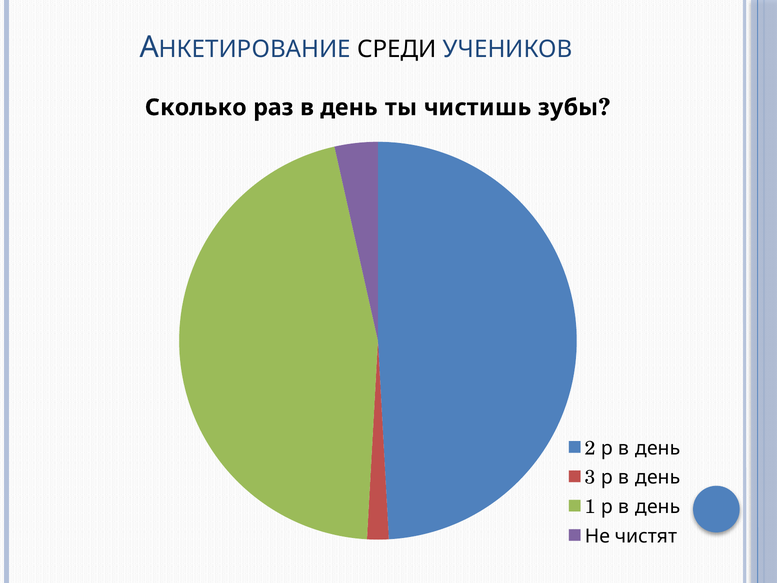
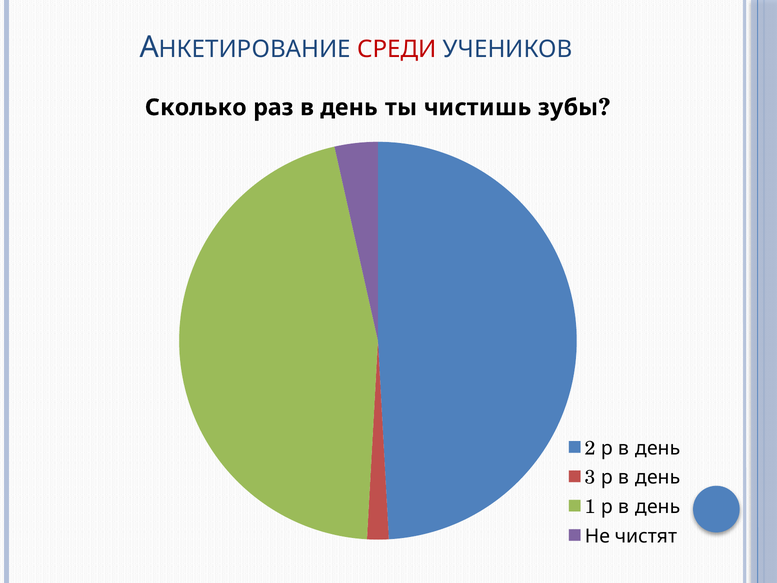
СРЕДИ colour: black -> red (397, 49)
